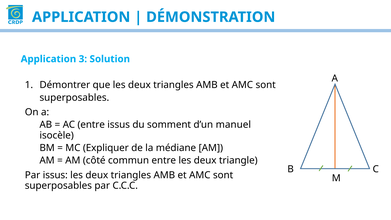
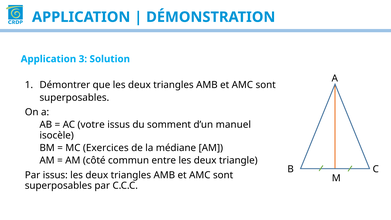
AC entre: entre -> votre (91, 125)
Expliquer: Expliquer -> Exercices (106, 148)
